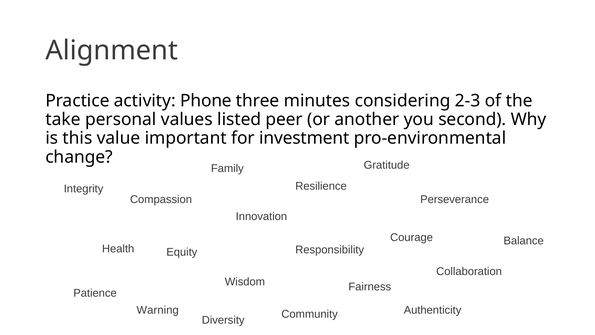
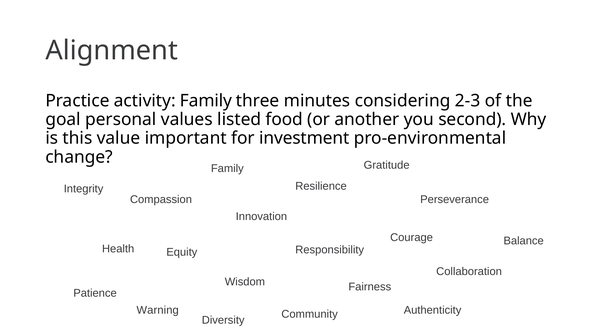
activity Phone: Phone -> Family (206, 101)
take: take -> goal (63, 119)
peer: peer -> food (284, 119)
